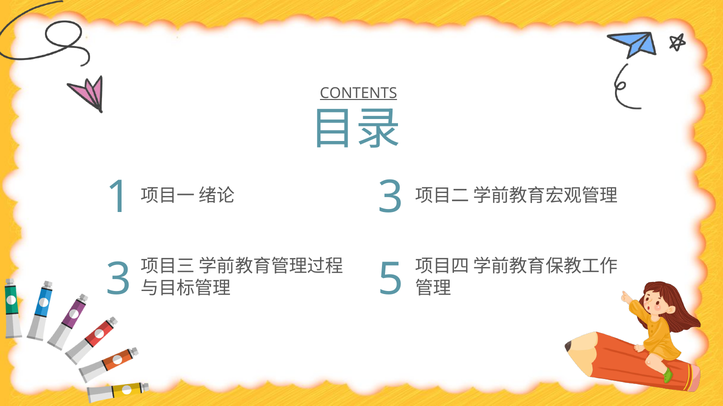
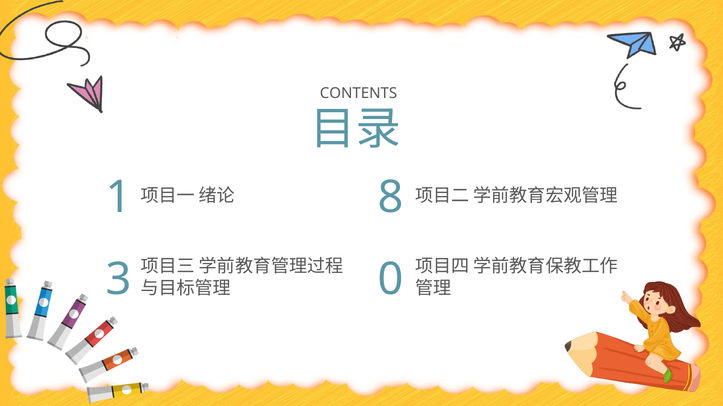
CONTENTS underline: present -> none (359, 93)
1 3: 3 -> 8 (391, 198)
5: 5 -> 0 (391, 280)
